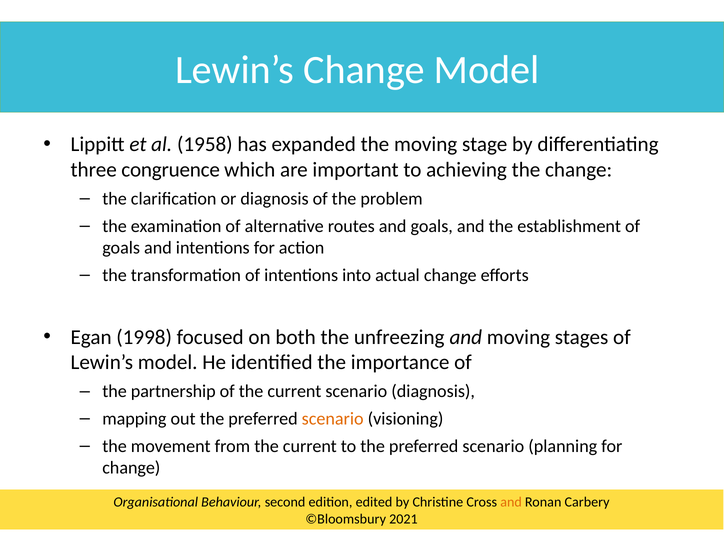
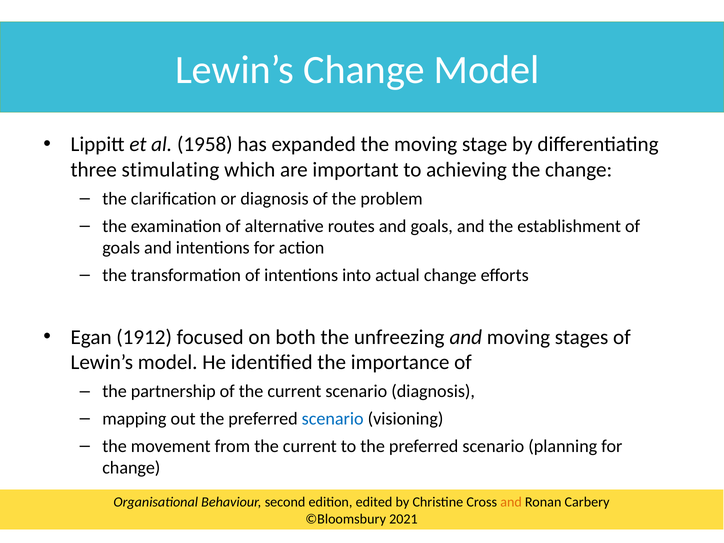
congruence: congruence -> stimulating (170, 170)
1998: 1998 -> 1912 (144, 337)
scenario colour: orange -> blue (333, 419)
